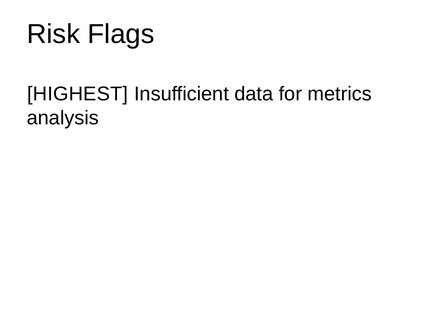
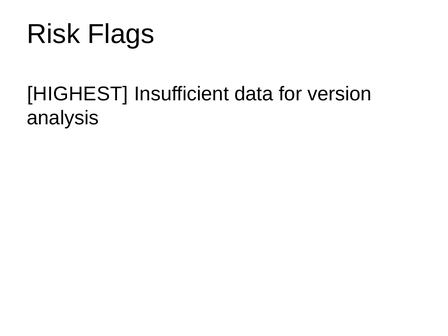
metrics: metrics -> version (340, 94)
